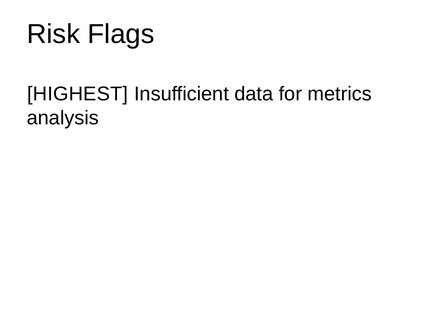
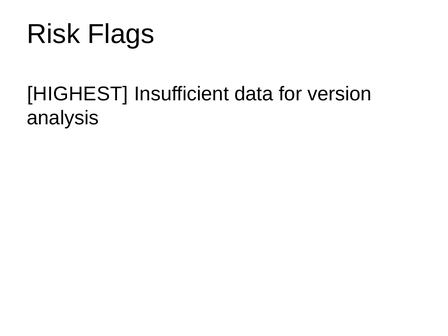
metrics: metrics -> version (340, 94)
